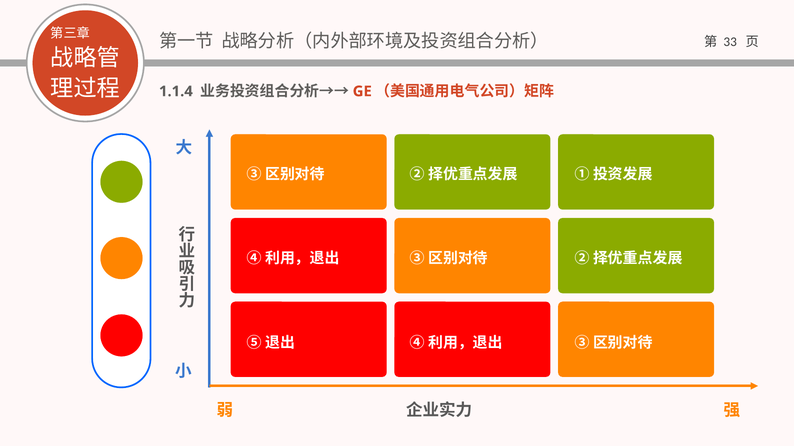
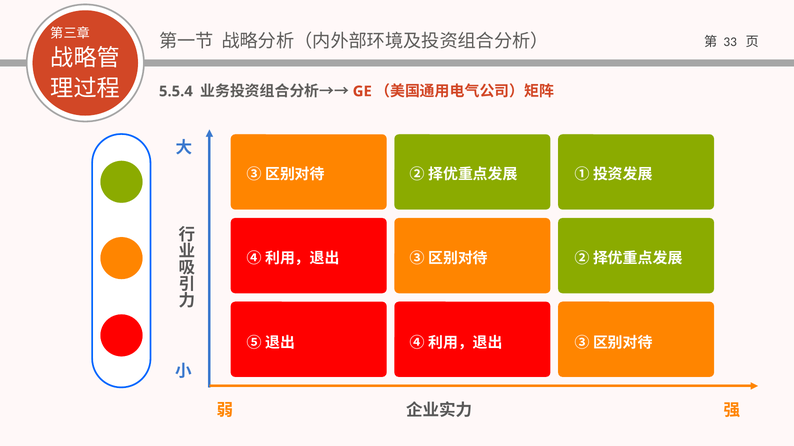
1.1.4: 1.1.4 -> 5.5.4 (176, 91)
